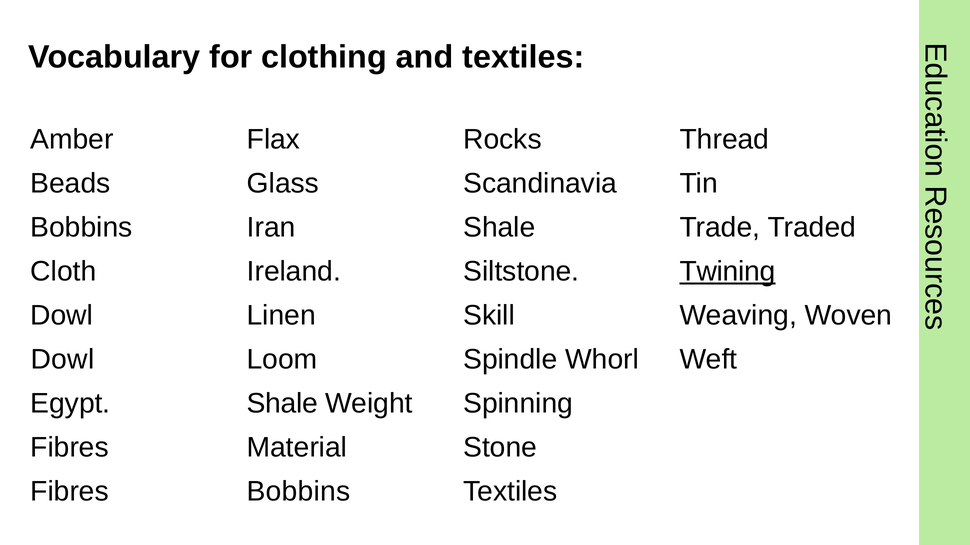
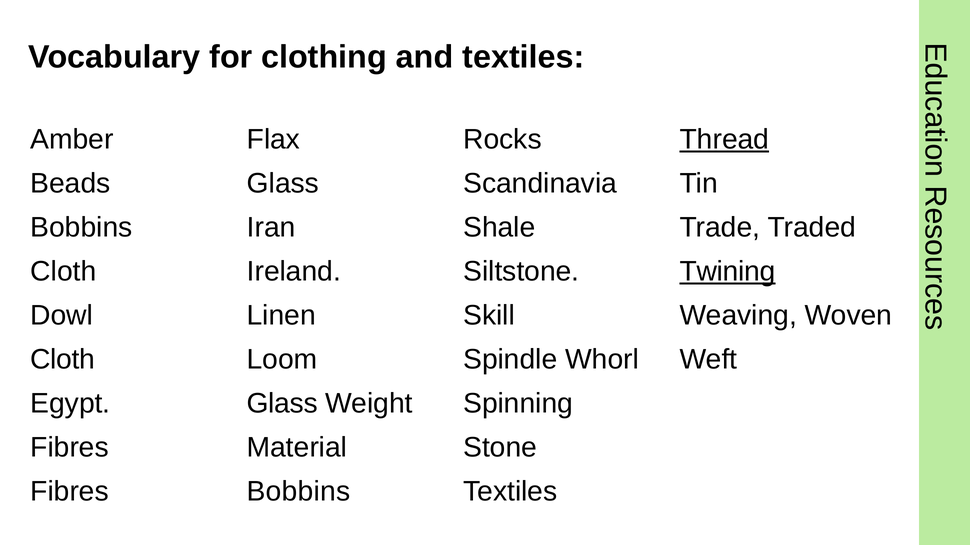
Thread underline: none -> present (724, 140)
Dowl: Dowl -> Cloth (63, 360)
Shale: Shale -> Glass (282, 404)
